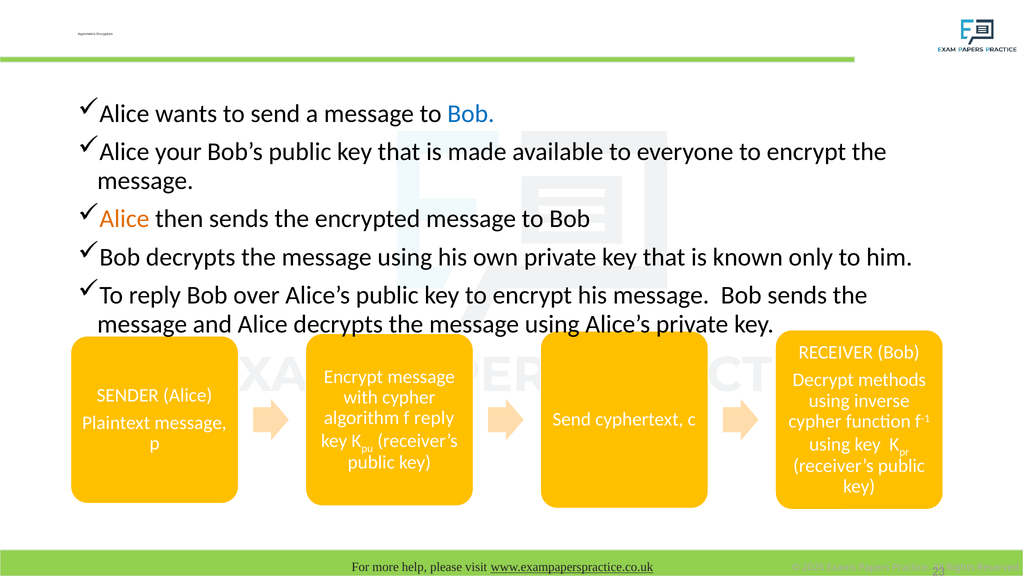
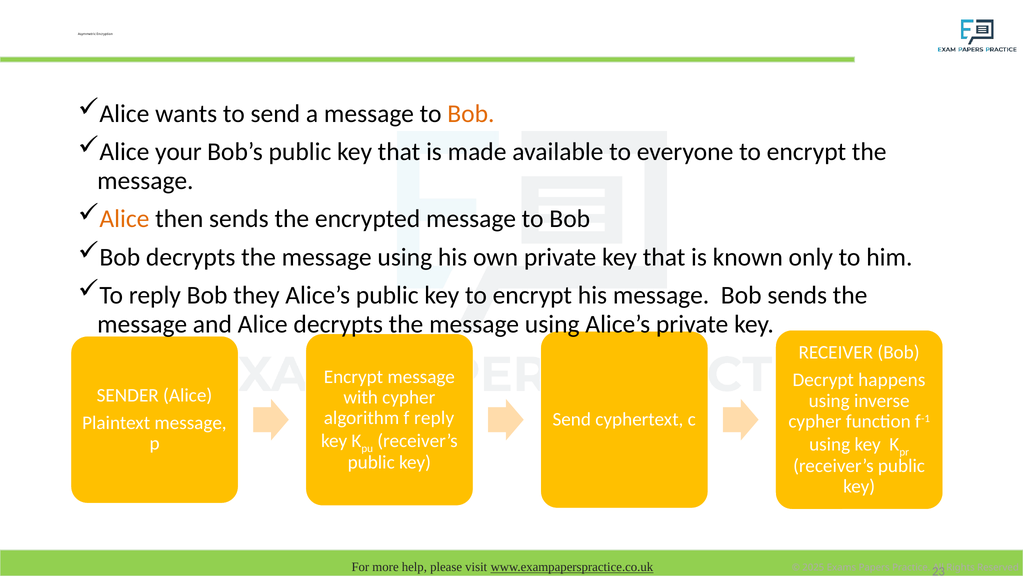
Bob colour: blue -> orange (471, 113)
over: over -> they (256, 295)
methods: methods -> happens (892, 380)
